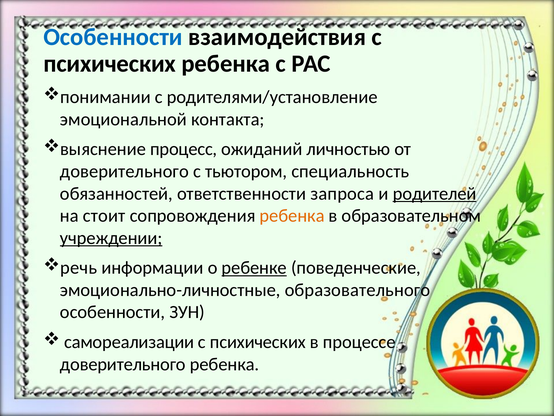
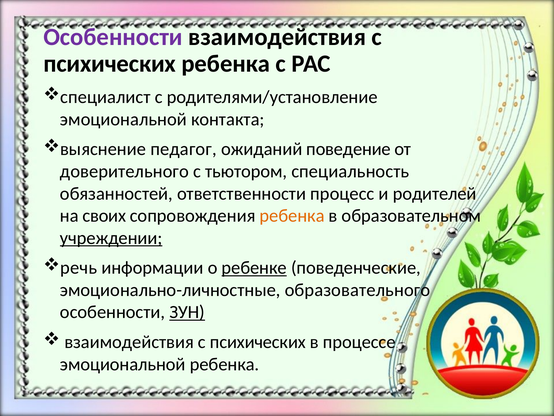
Особенности colour: blue -> purple (113, 37)
понимании: понимании -> специалист (105, 97)
процесс: процесс -> педагог (183, 149)
личностью: личностью -> поведение (348, 149)
запроса: запроса -> процесс (342, 193)
родителей underline: present -> none (435, 193)
стоит: стоит -> своих (104, 216)
ЗУН underline: none -> present (187, 312)
самореализации: самореализации -> взаимодействия (129, 342)
доверительного: доверительного -> эмоциональной (123, 364)
